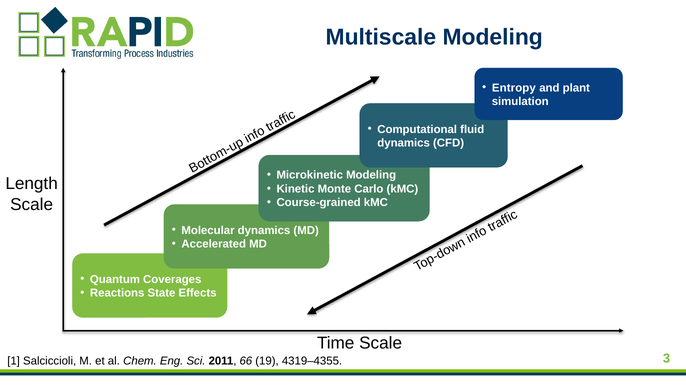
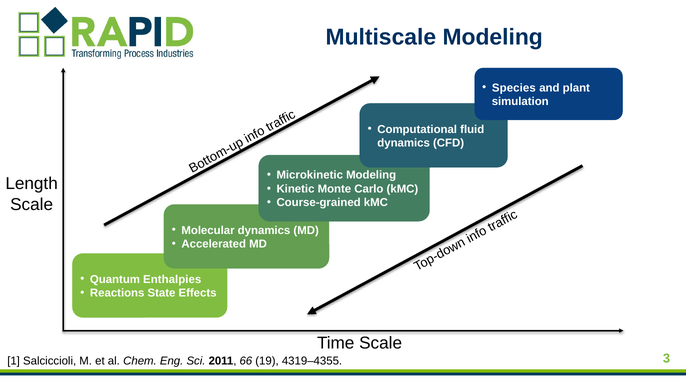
Entropy: Entropy -> Species (514, 88)
Coverages: Coverages -> Enthalpies (172, 279)
